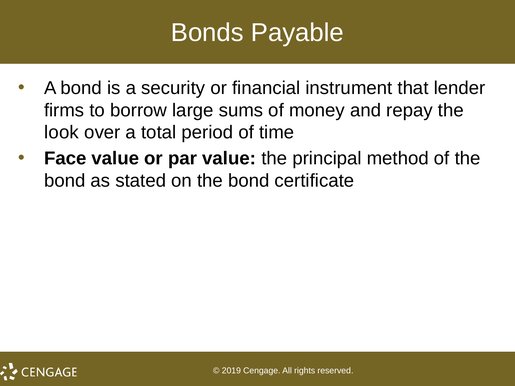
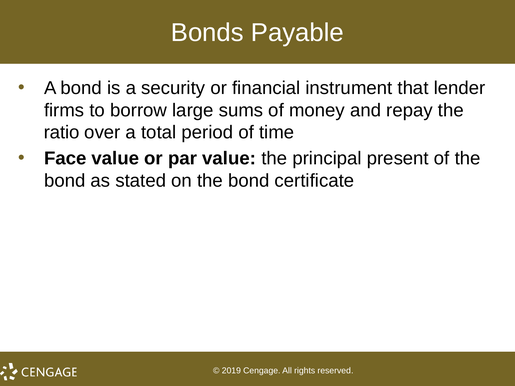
look: look -> ratio (62, 133)
method: method -> present (398, 159)
